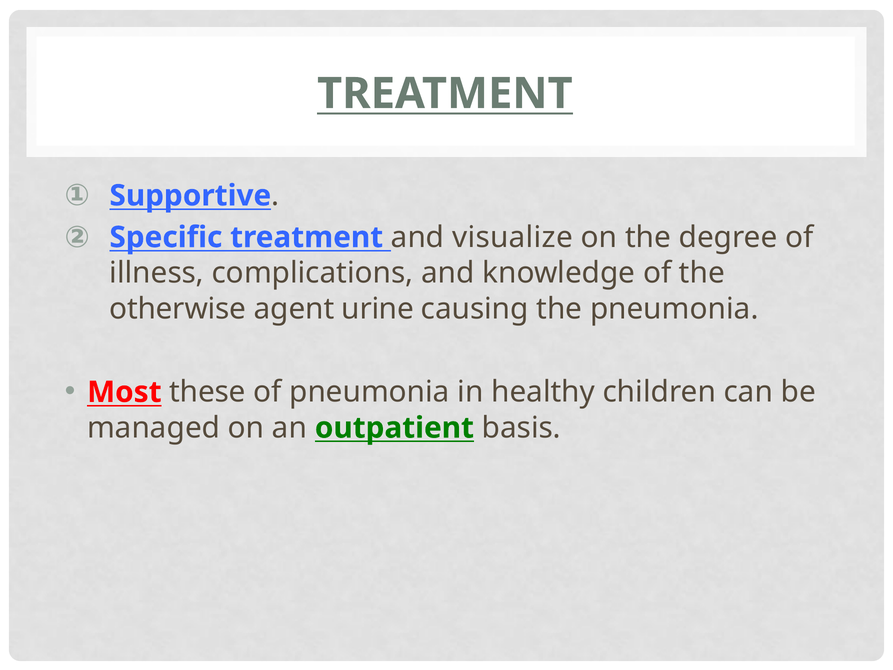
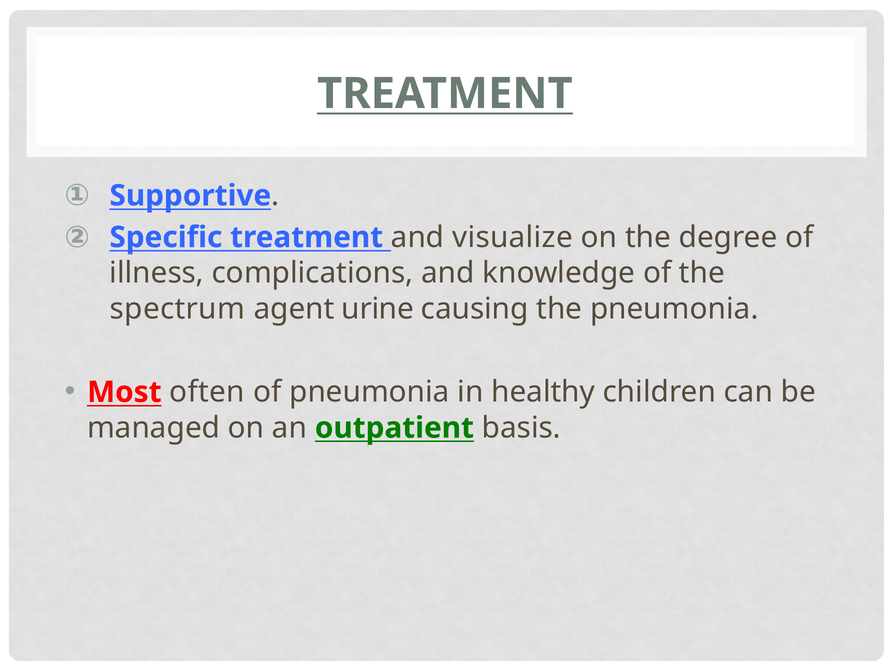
otherwise: otherwise -> spectrum (177, 309)
these: these -> often (207, 392)
